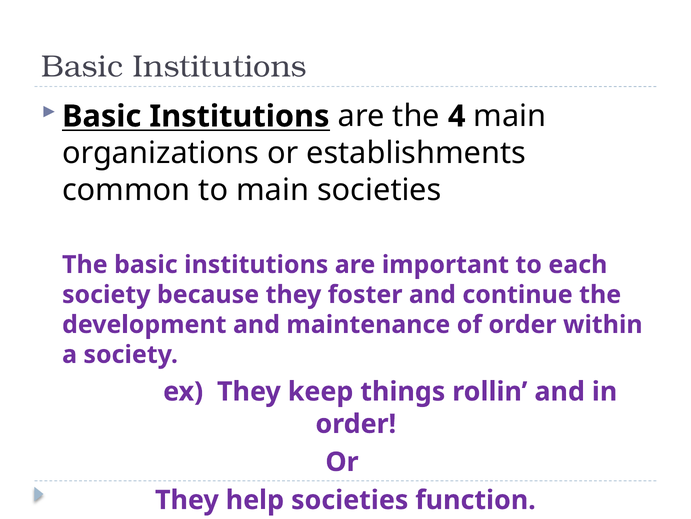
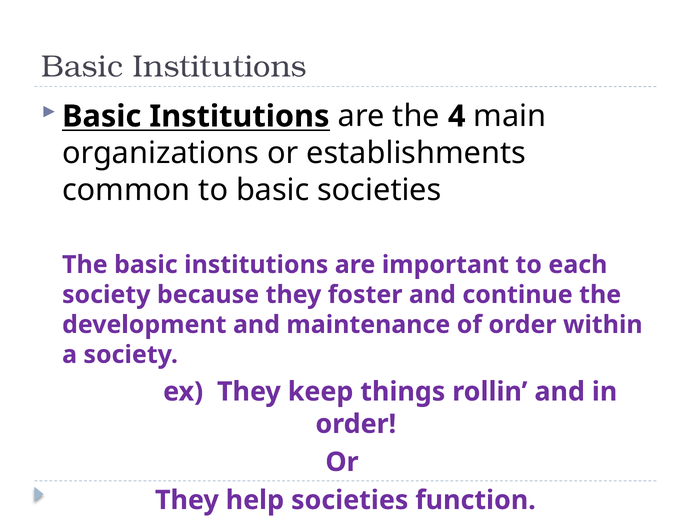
to main: main -> basic (273, 190)
